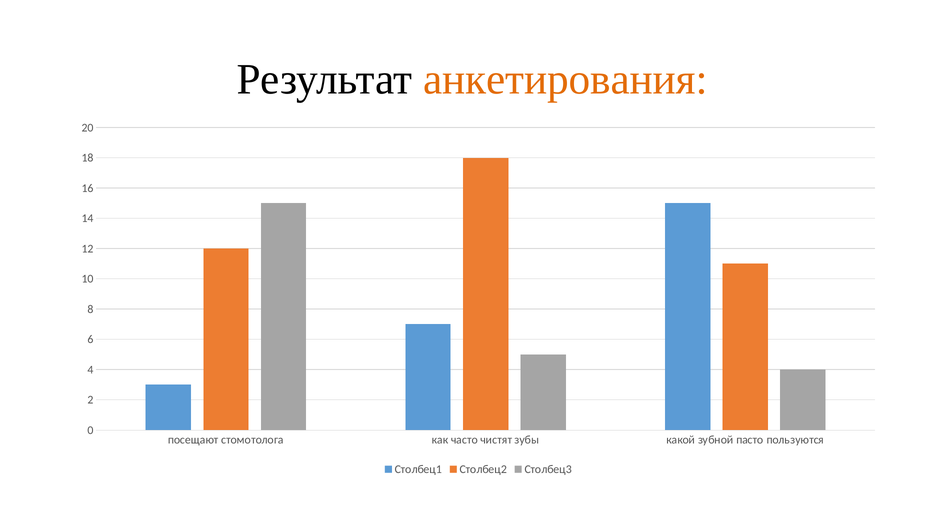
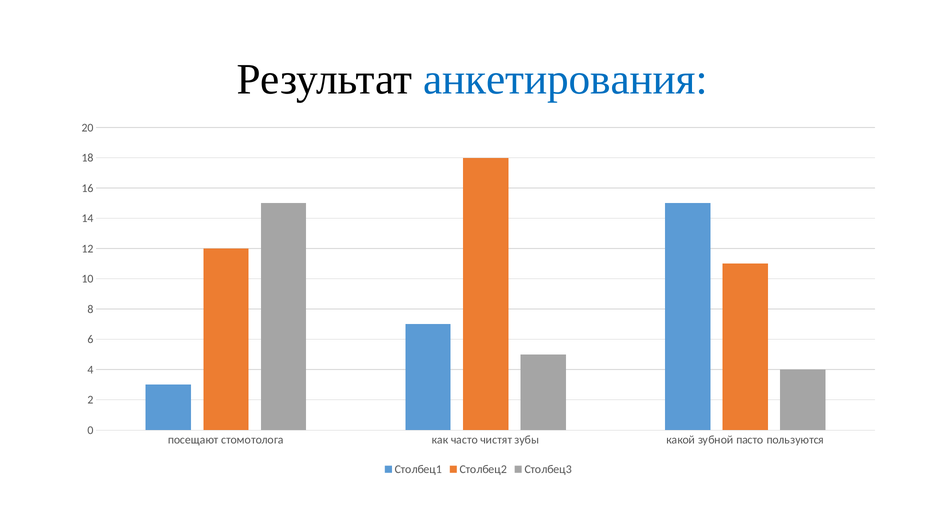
анкетирования colour: orange -> blue (565, 79)
